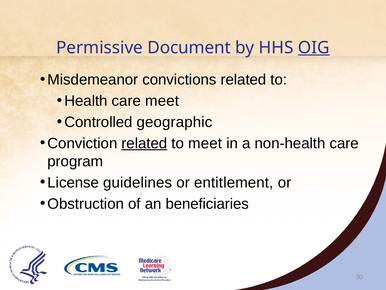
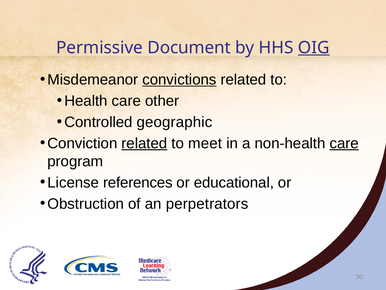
convictions underline: none -> present (179, 80)
care meet: meet -> other (162, 101)
care underline: none -> present (344, 143)
guidelines: guidelines -> references (138, 182)
entitlement: entitlement -> educational (234, 182)
beneficiaries: beneficiaries -> perpetrators (207, 203)
